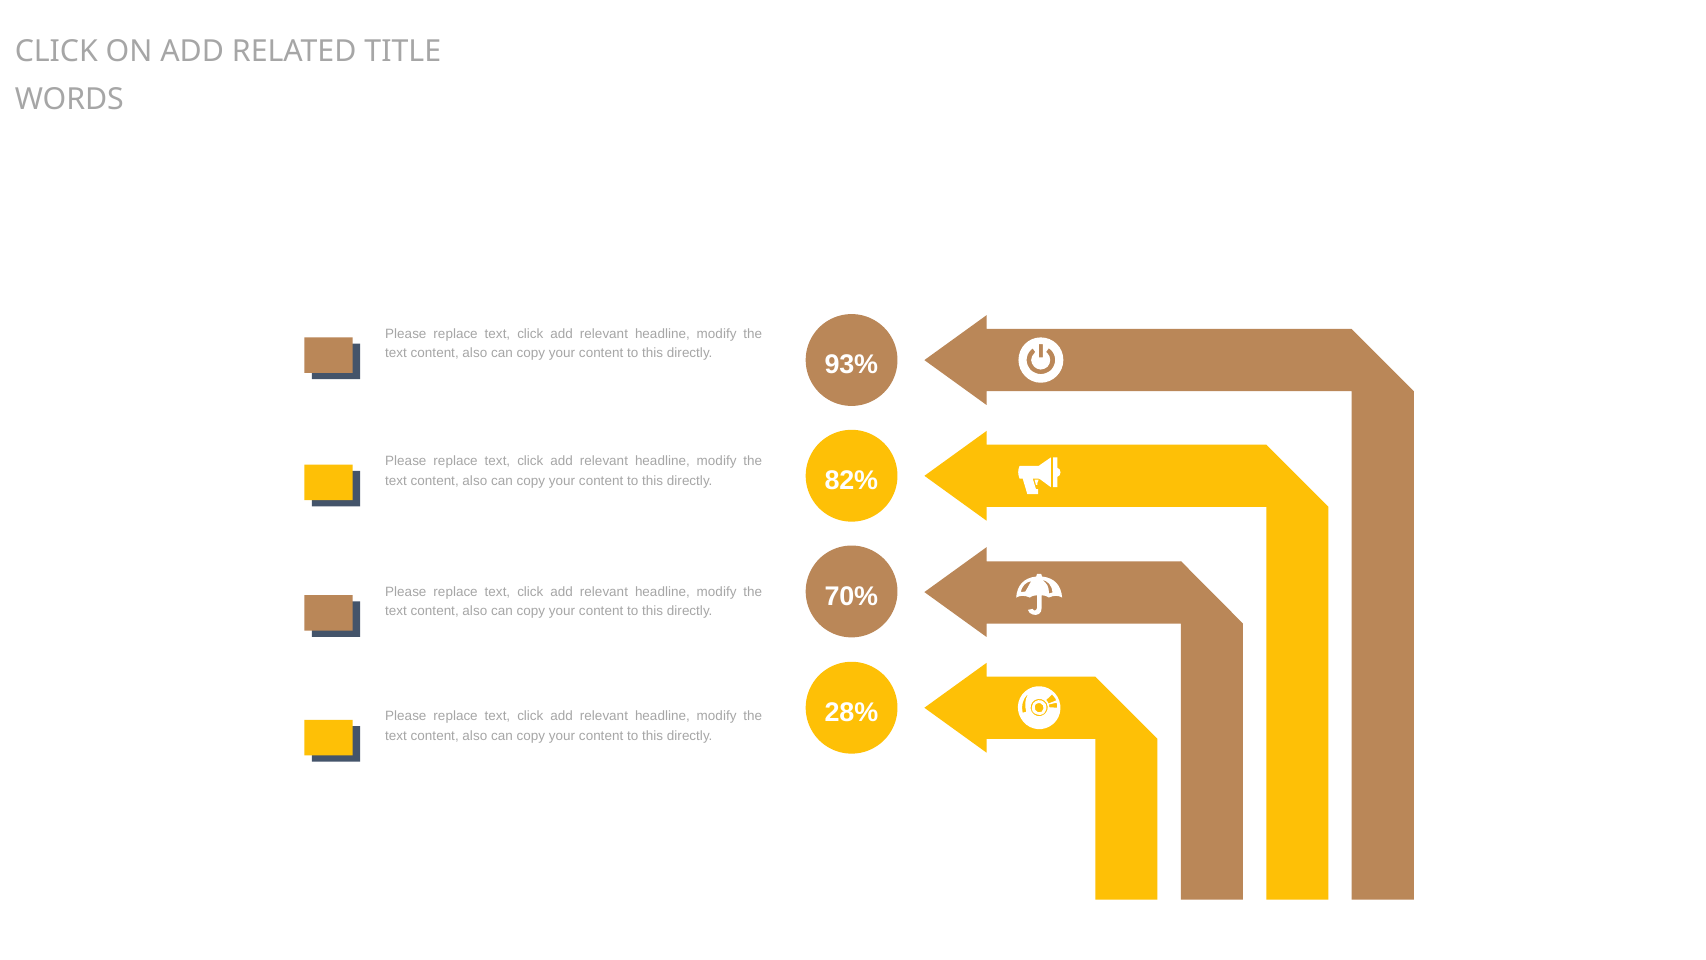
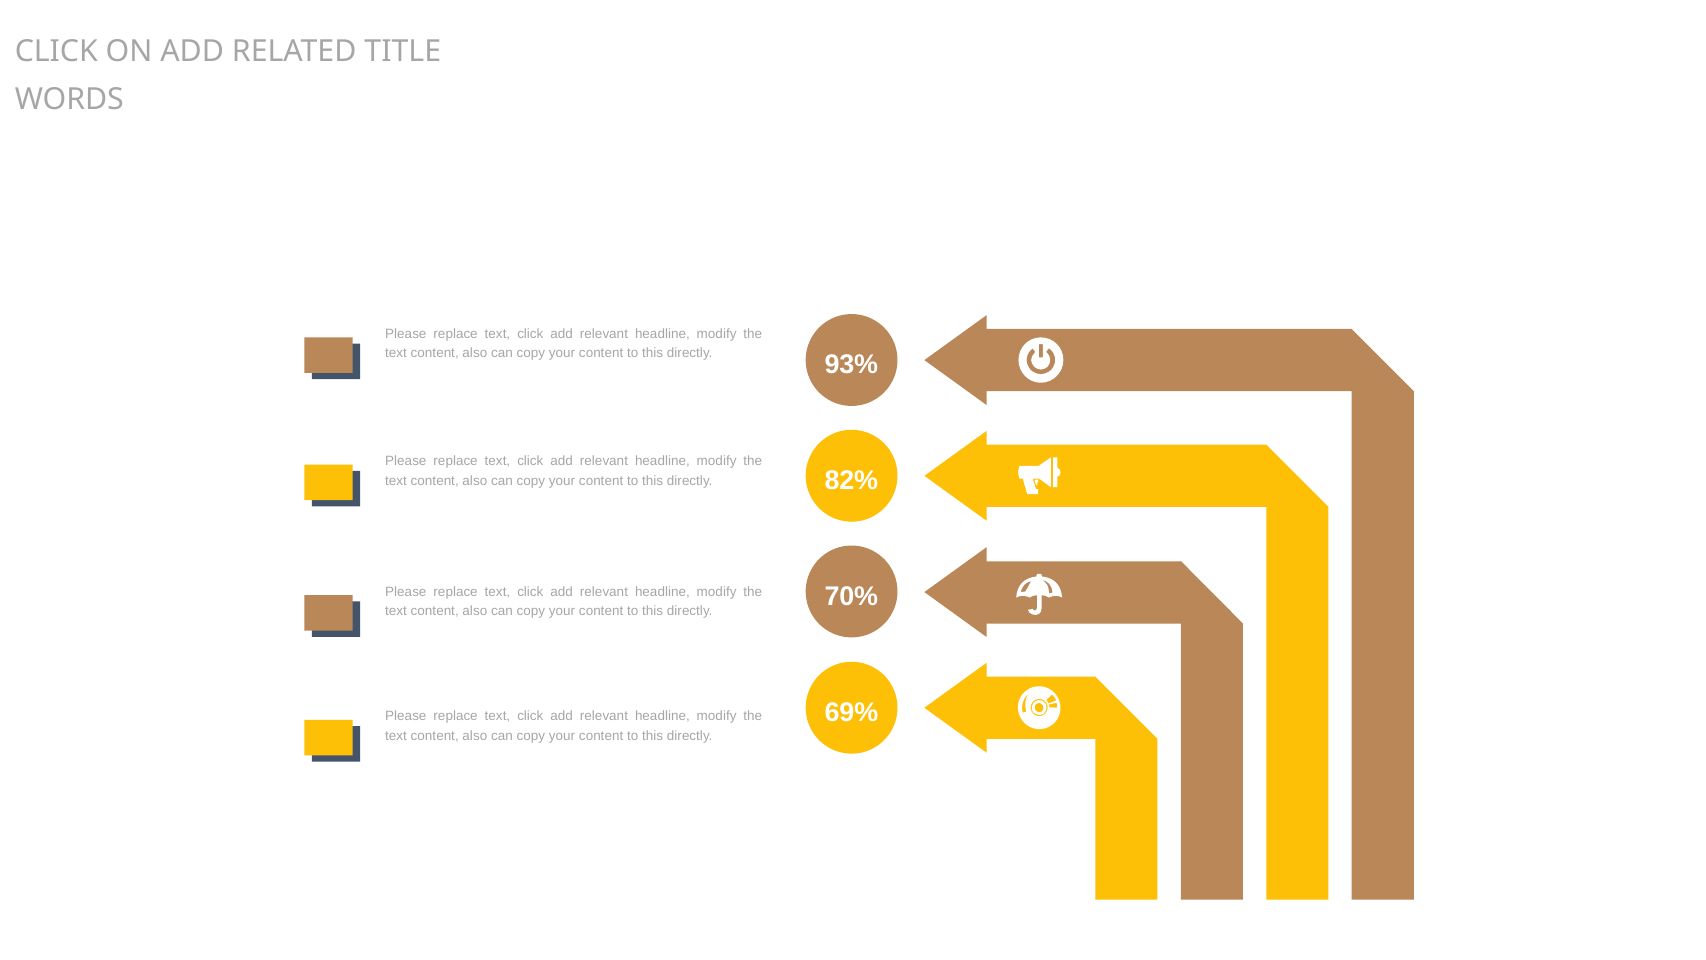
28%: 28% -> 69% (851, 712)
